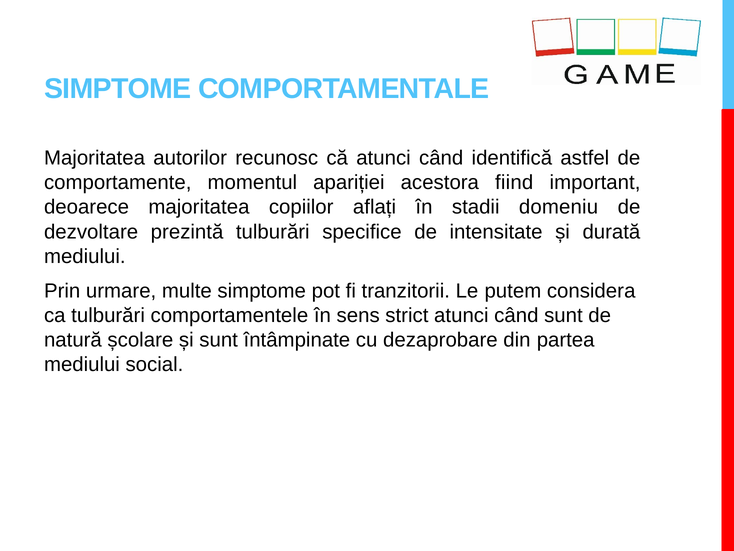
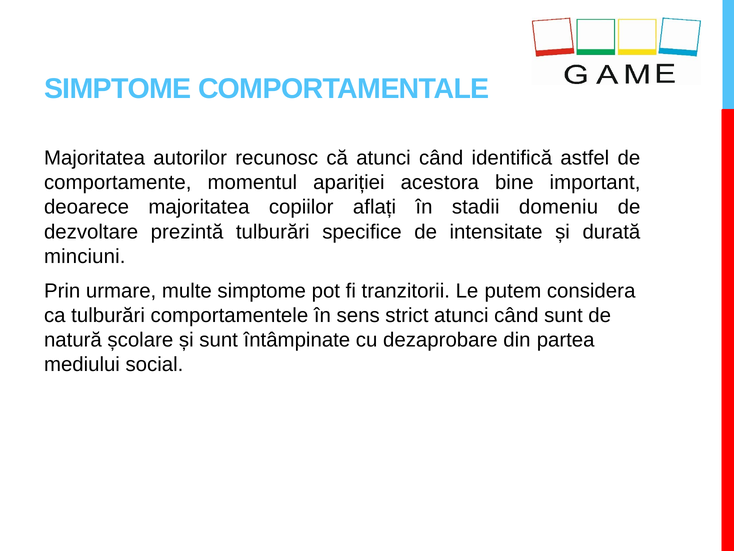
fiind: fiind -> bine (514, 183)
mediului: mediului -> minciuni (85, 256)
